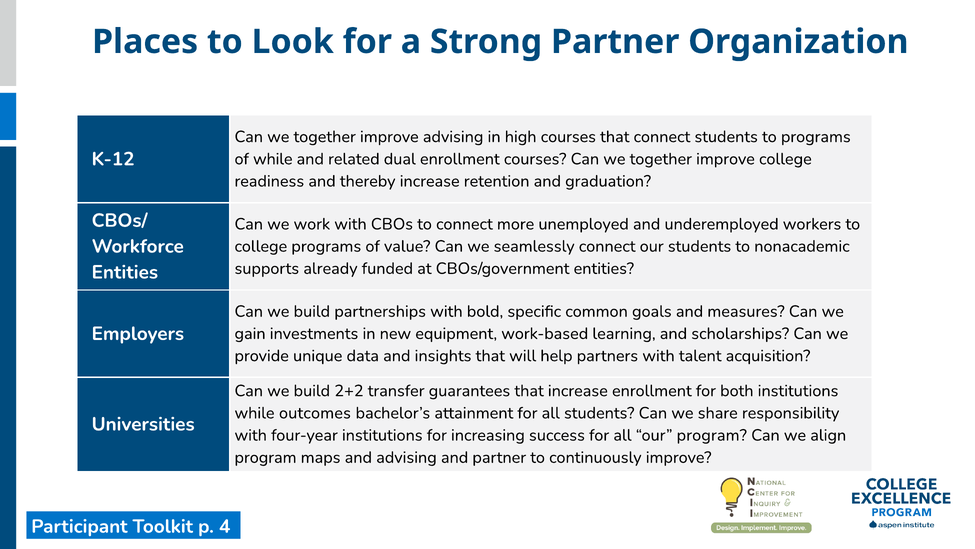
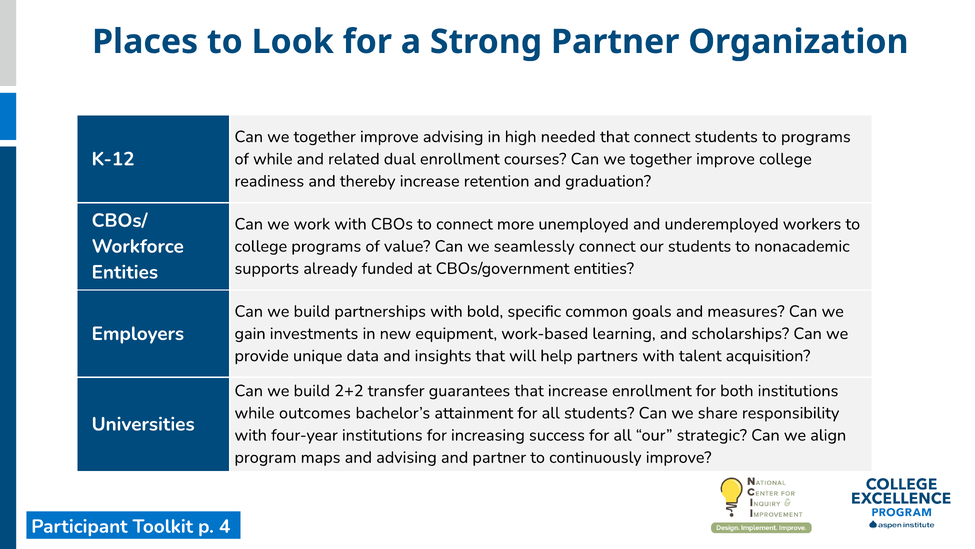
high courses: courses -> needed (568, 137)
our program: program -> strategic (712, 435)
